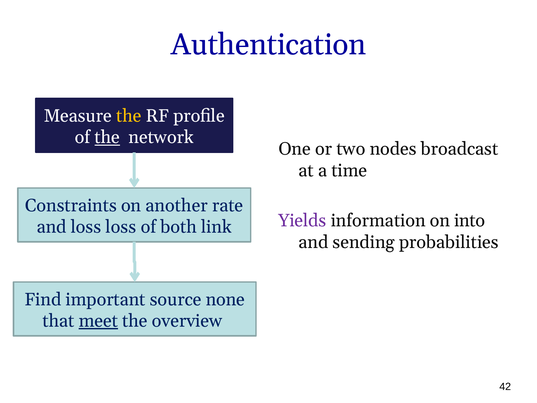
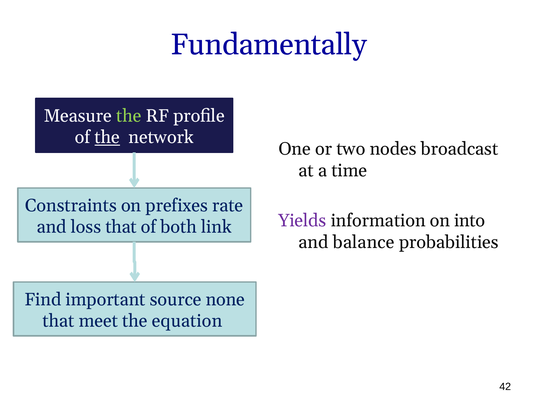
Authentication: Authentication -> Fundamentally (269, 45)
the colour: yellow -> light green (129, 116)
another: another -> prefixes (177, 205)
loss loss: loss -> that (121, 227)
sending: sending -> balance (364, 242)
meet underline: present -> none (98, 321)
overview: overview -> equation (187, 321)
